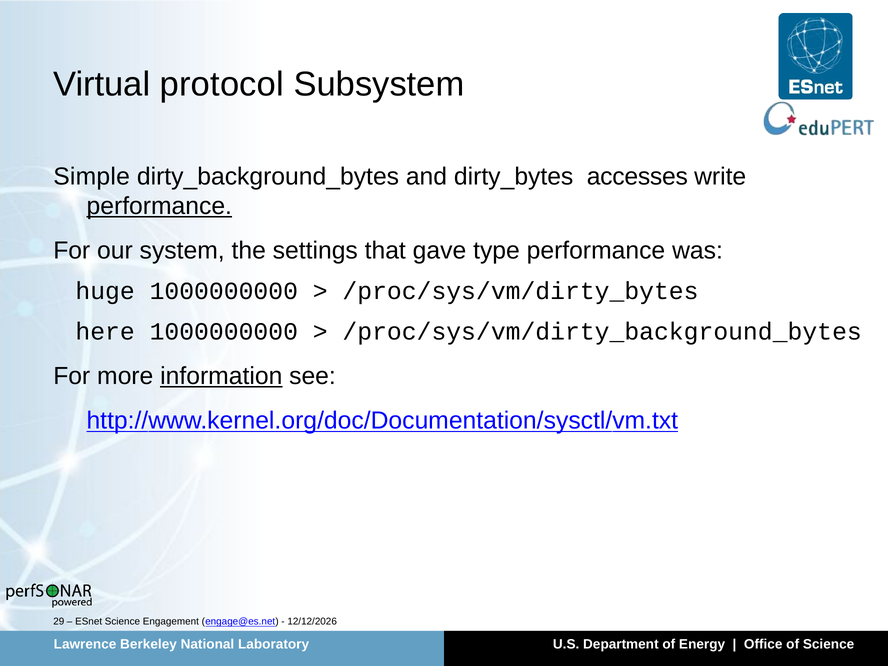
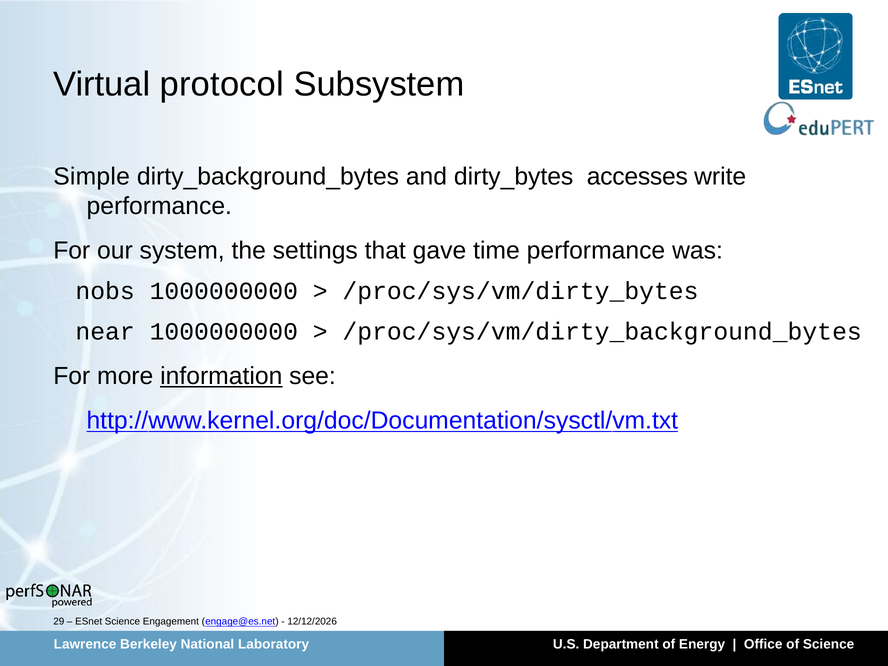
performance underline: present -> none (159, 206)
type: type -> time (496, 250)
huge: huge -> nobs (105, 291)
here: here -> near (105, 332)
